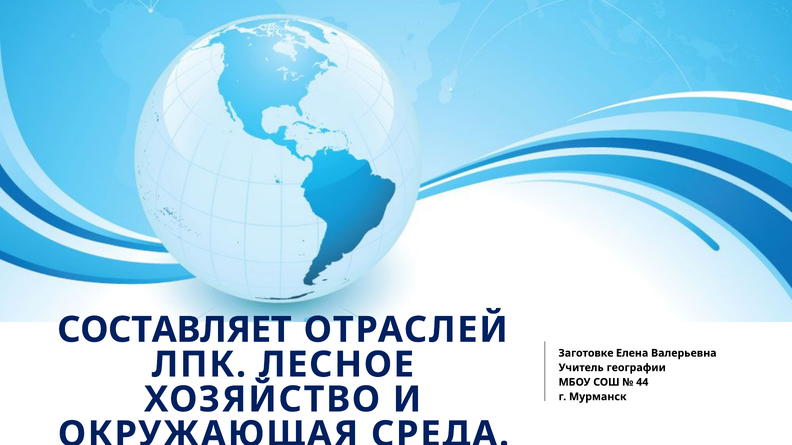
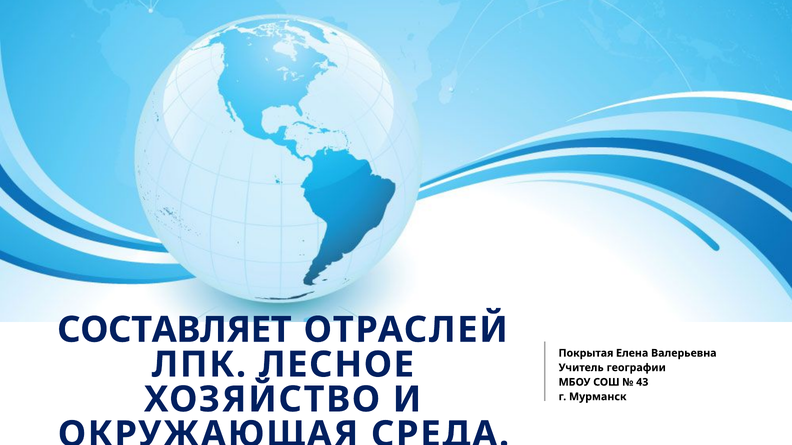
Заготовке: Заготовке -> Покрытая (586, 353)
44: 44 -> 43 (642, 383)
